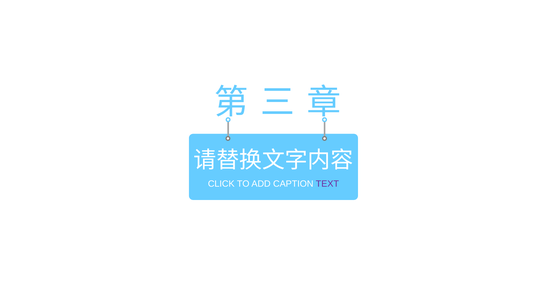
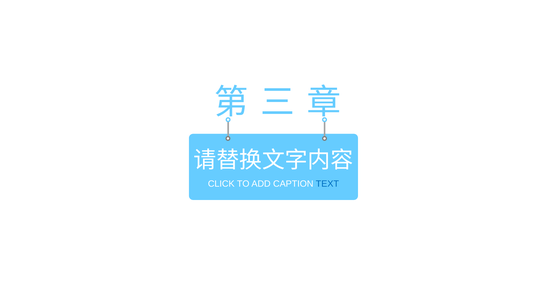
TEXT colour: purple -> blue (327, 184)
